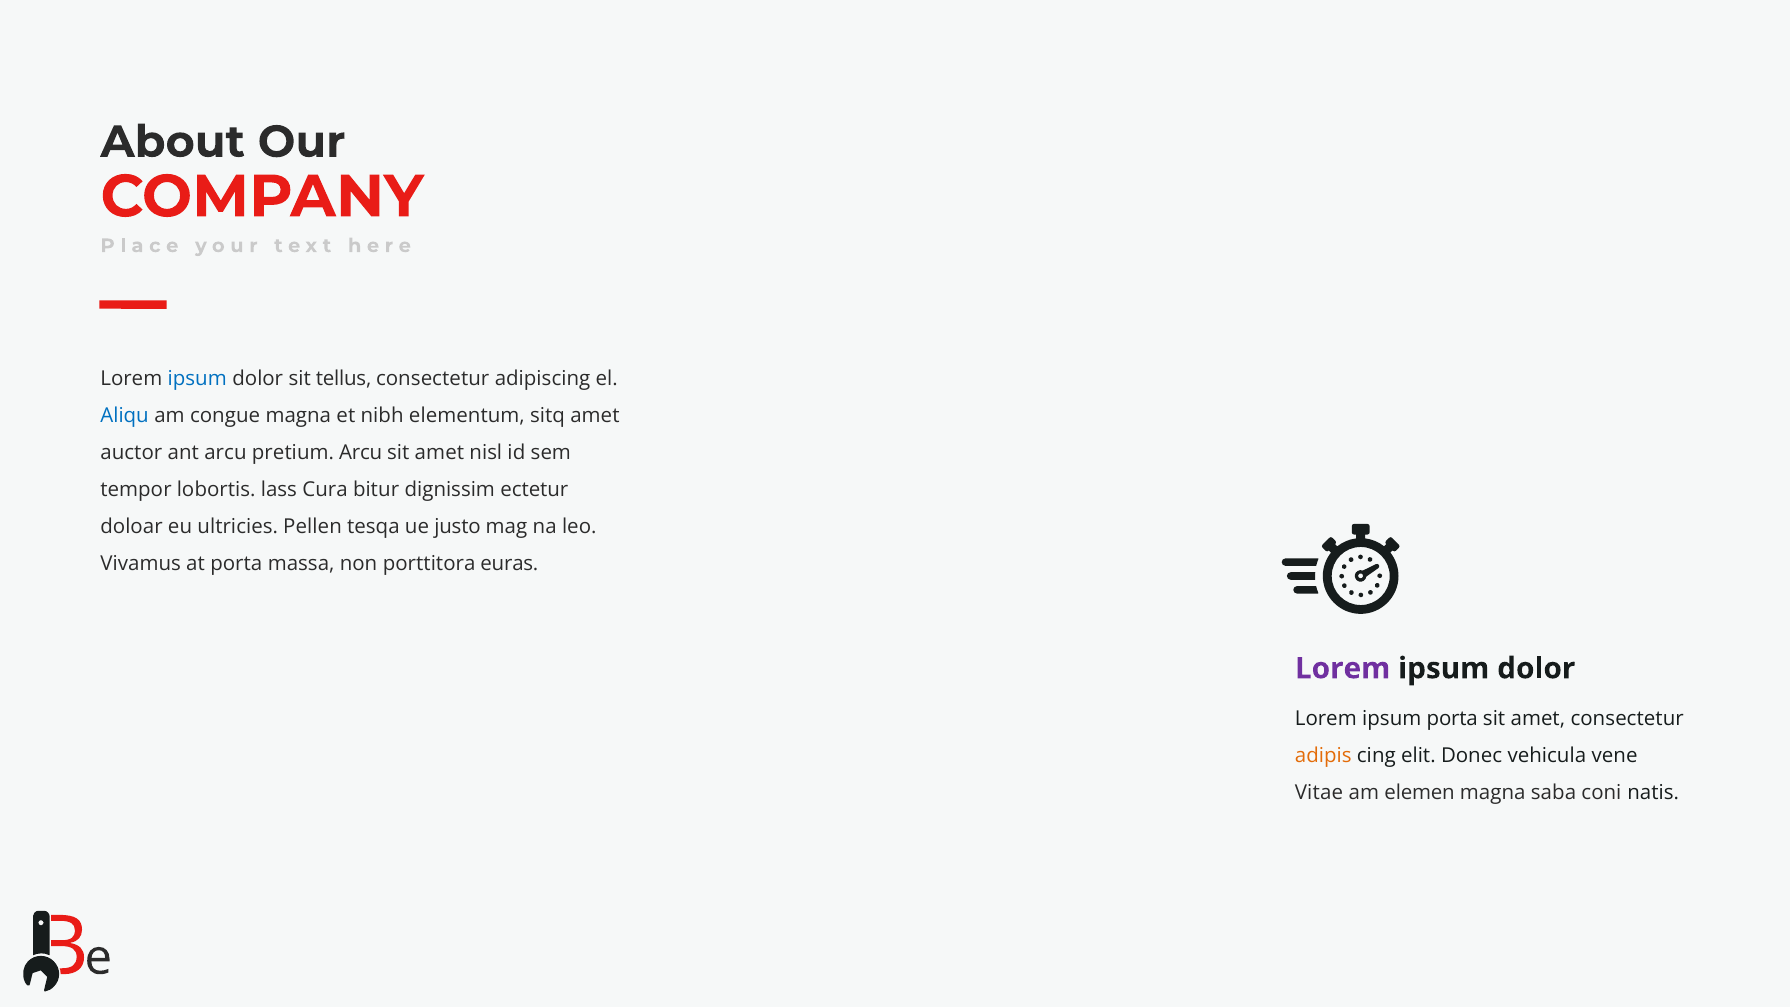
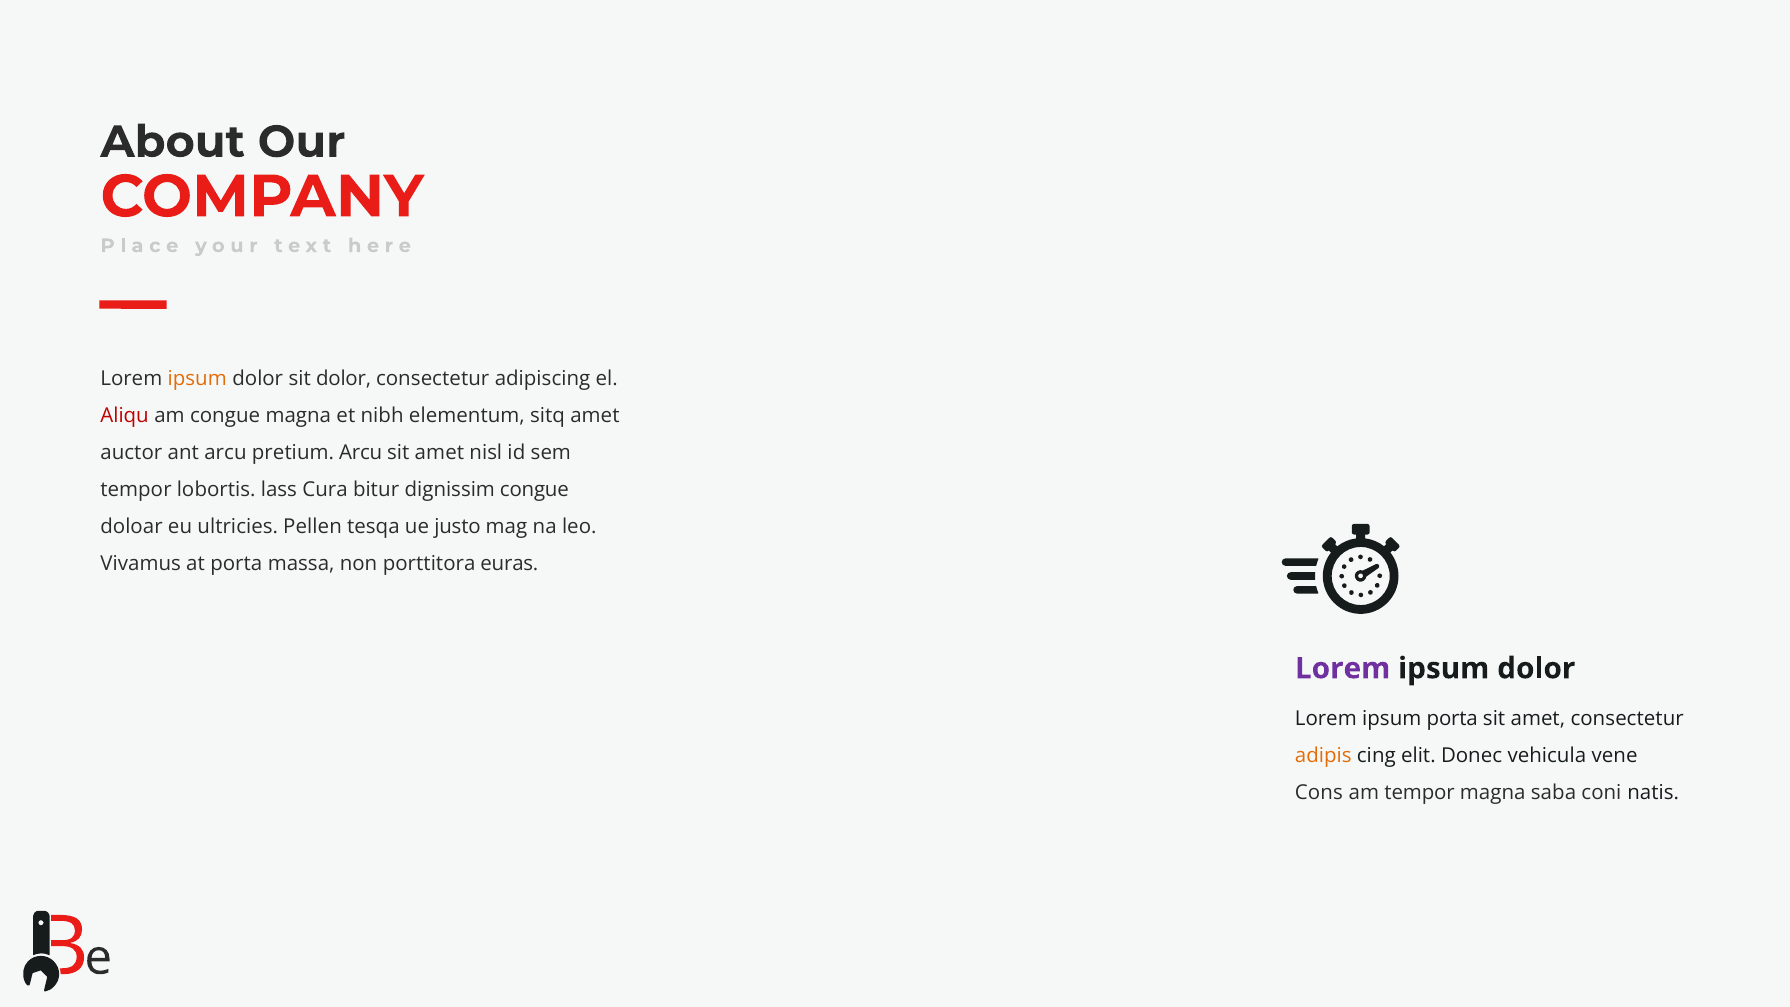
ipsum colour: blue -> orange (197, 378)
sit tellus: tellus -> dolor (344, 378)
Aliqu colour: blue -> red (125, 415)
dignissim ectetur: ectetur -> congue (534, 489)
Vitae: Vitae -> Cons (1319, 792)
am elemen: elemen -> tempor (1420, 792)
